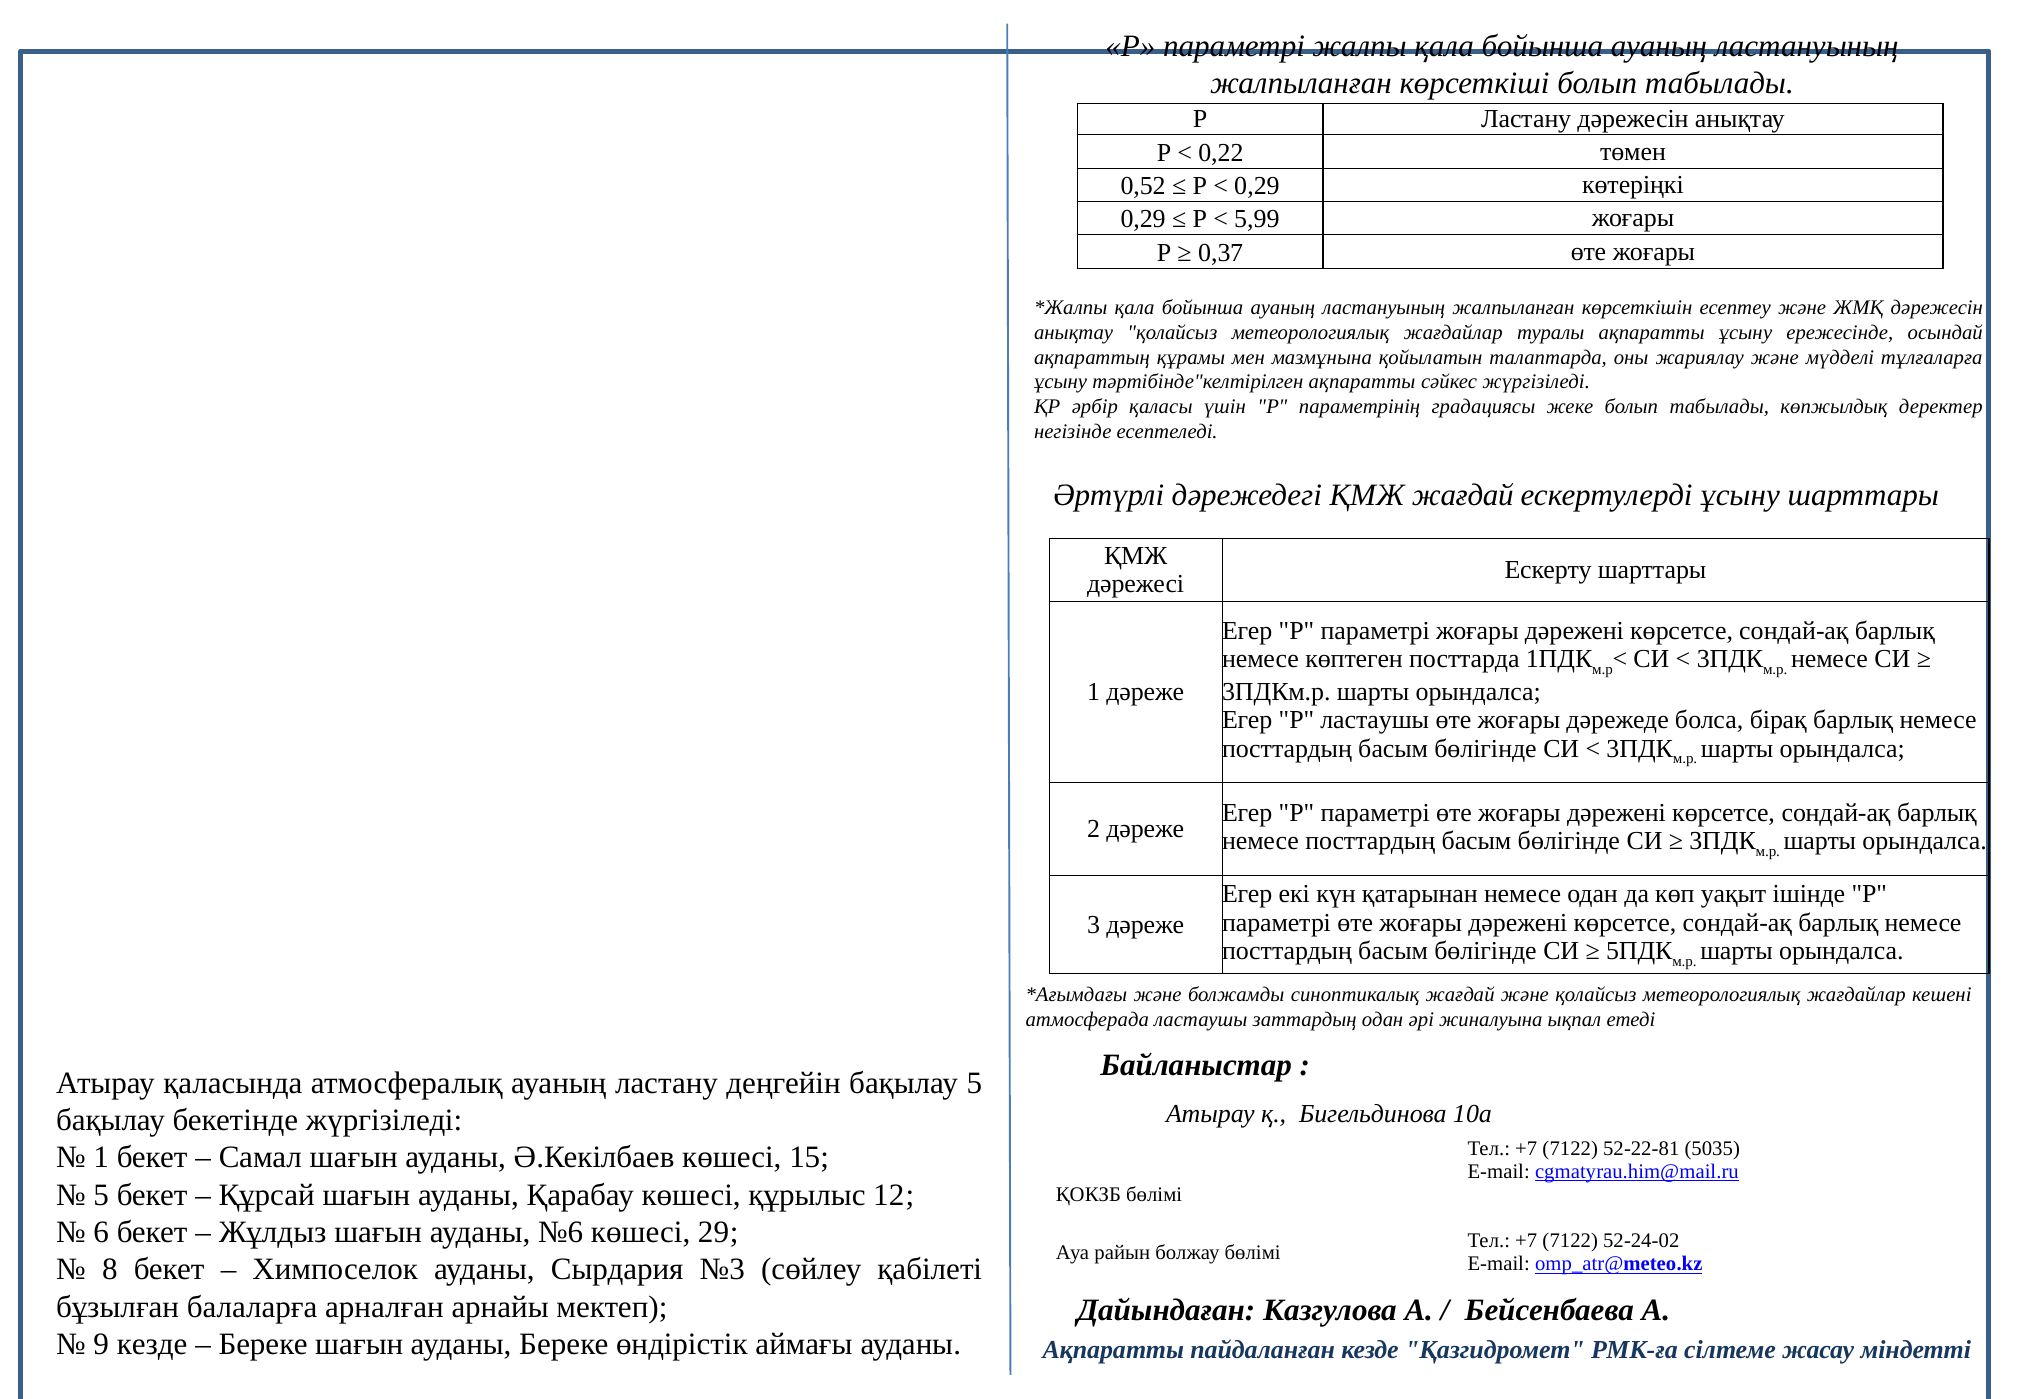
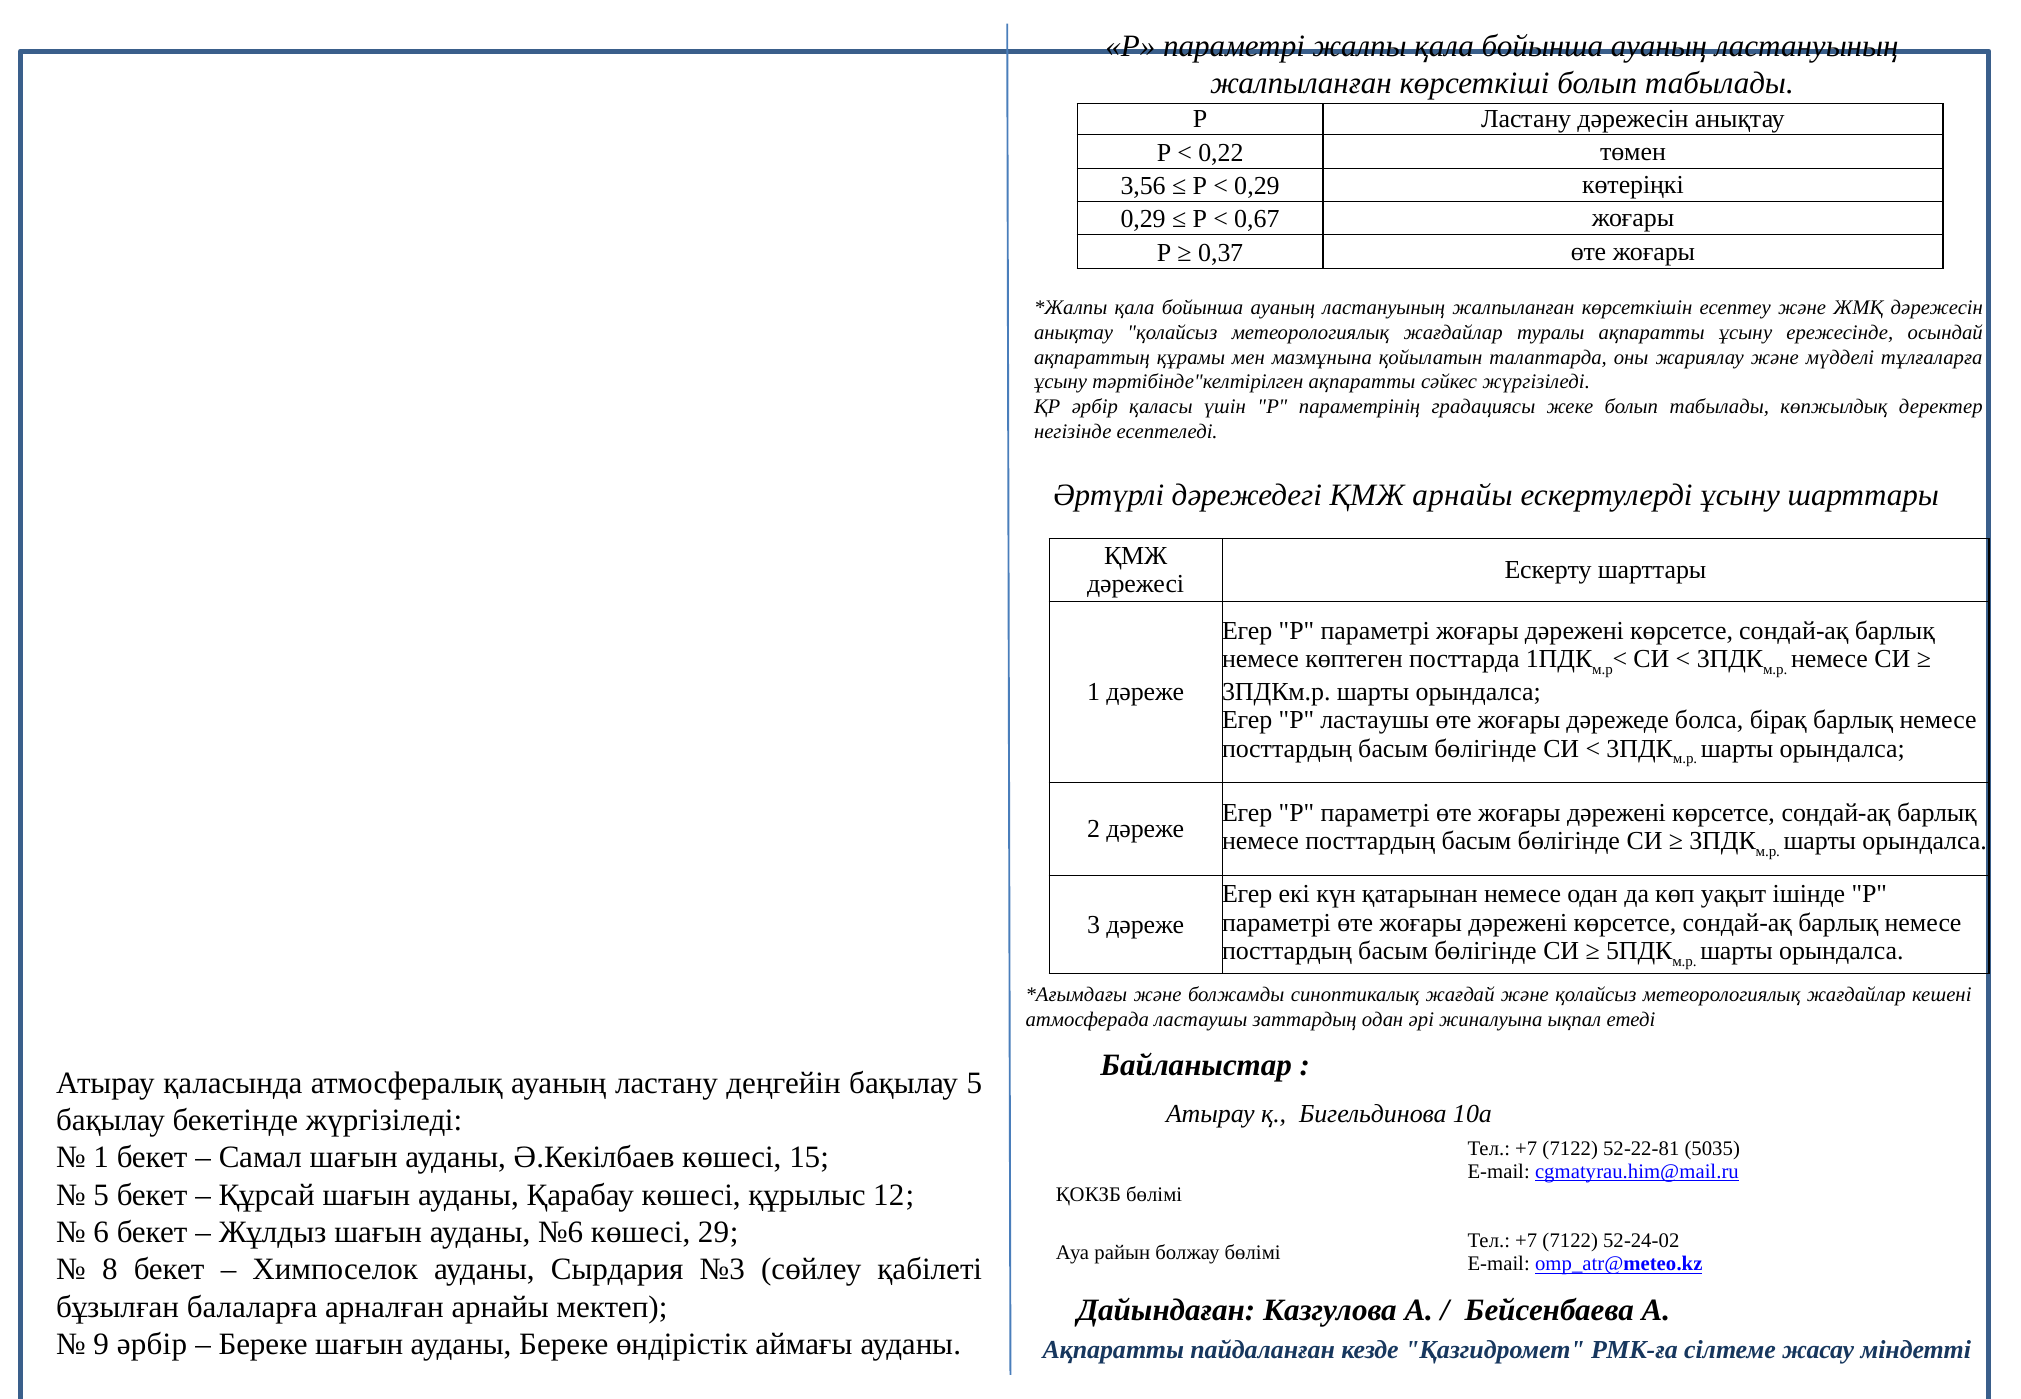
0,52: 0,52 -> 3,56 (1143, 186)
5,99: 5,99 -> 0,67 (1257, 219)
ҚМЖ жағдай: жағдай -> арнайы (1462, 495)
9 кезде: кезде -> әрбір (152, 1344)
